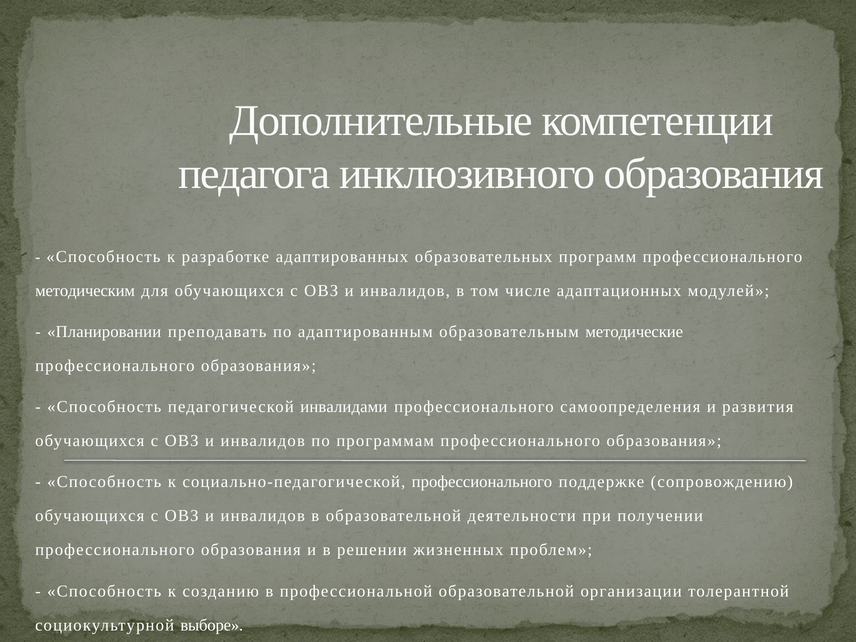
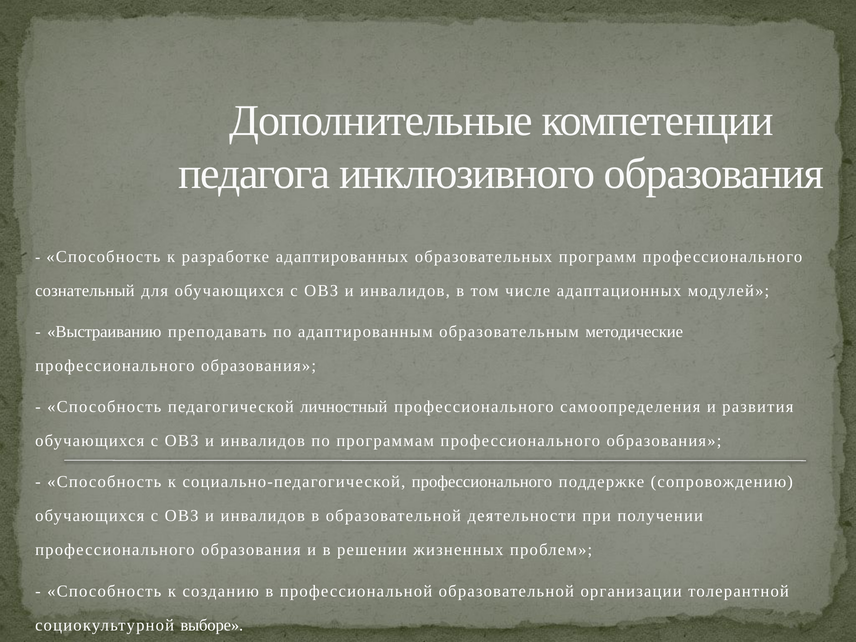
методическим: методическим -> сознательный (85, 291)
Планировании: Планировании -> Выстраиванию (104, 332)
инвалидами: инвалидами -> личностный (344, 407)
